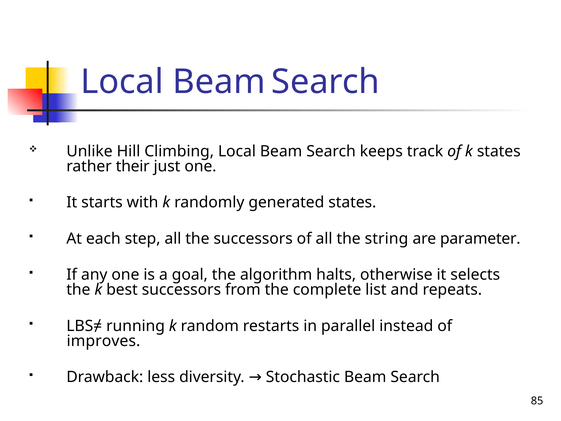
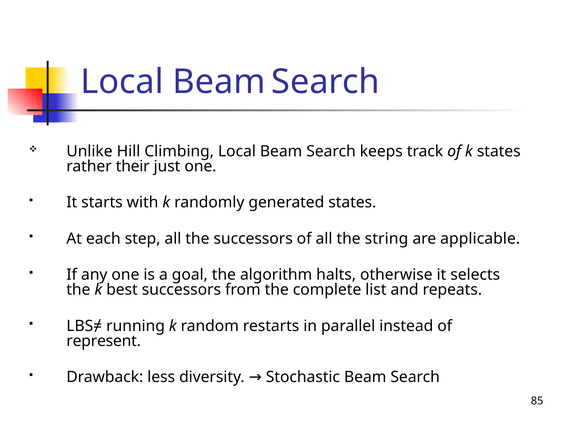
parameter: parameter -> applicable (480, 238)
improves: improves -> represent (104, 341)
